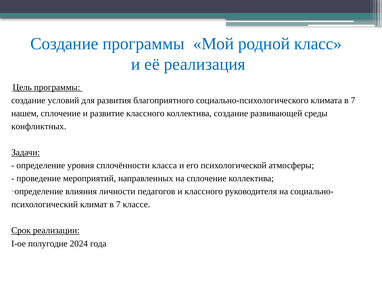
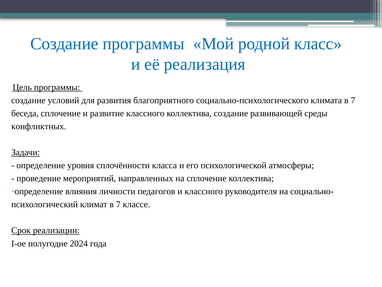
нашем: нашем -> беседа (25, 113)
